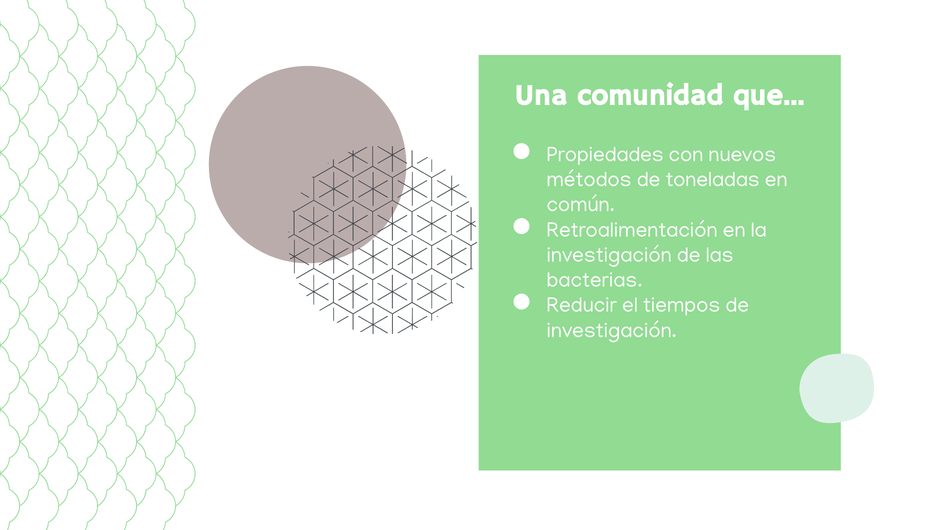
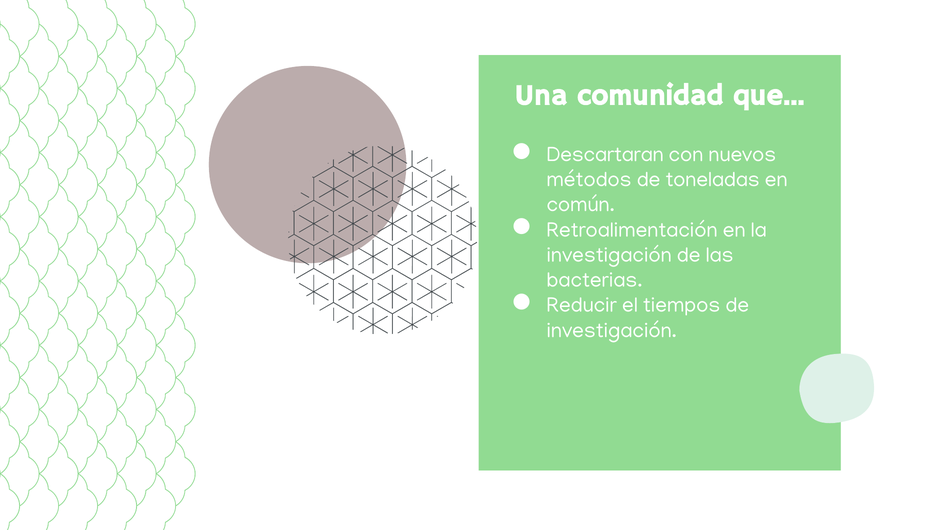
Propiedades: Propiedades -> Descartaran (605, 154)
